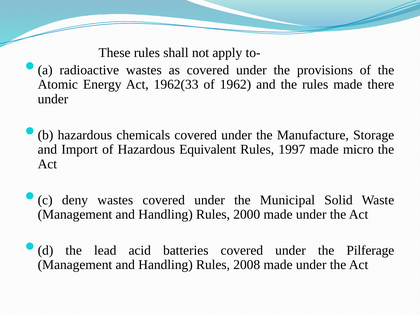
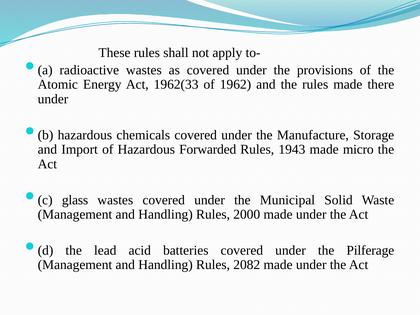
Equivalent: Equivalent -> Forwarded (208, 149)
1997: 1997 -> 1943 (292, 149)
deny: deny -> glass (75, 200)
2008: 2008 -> 2082 (247, 265)
